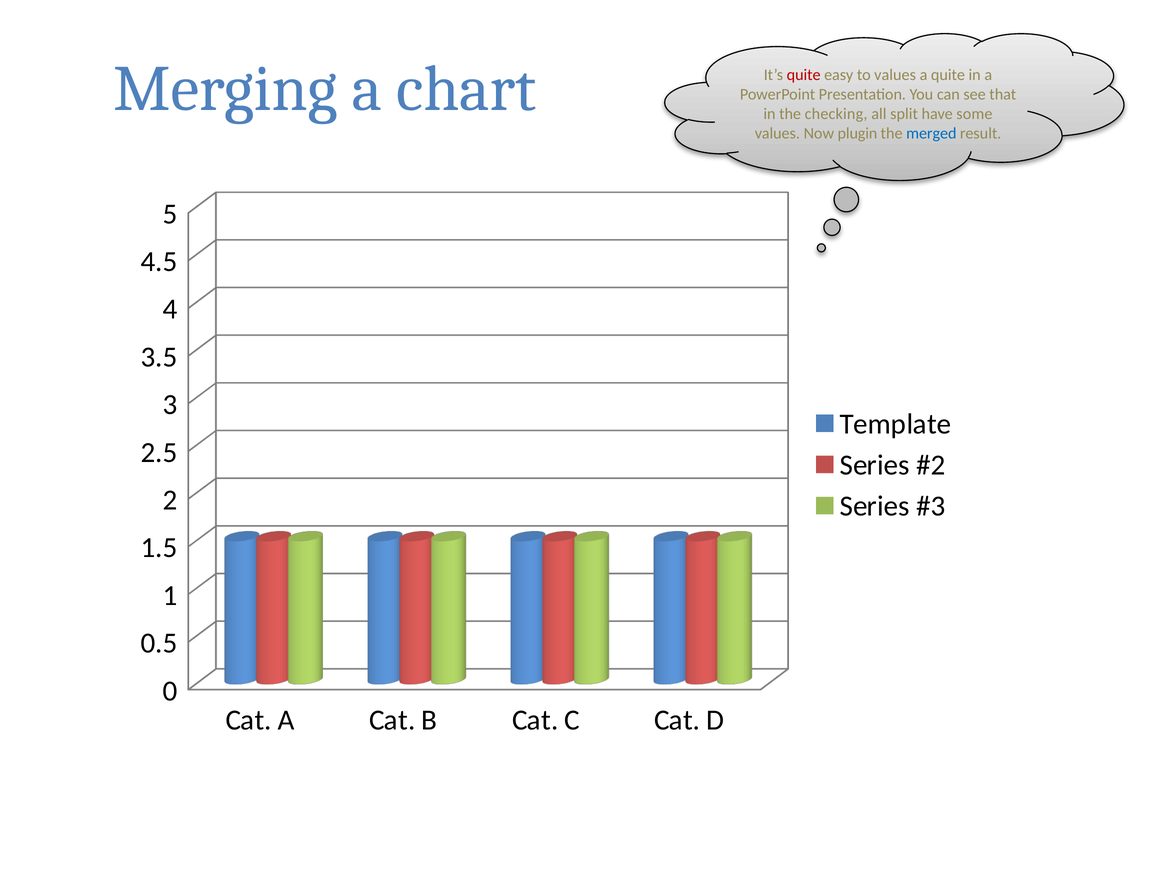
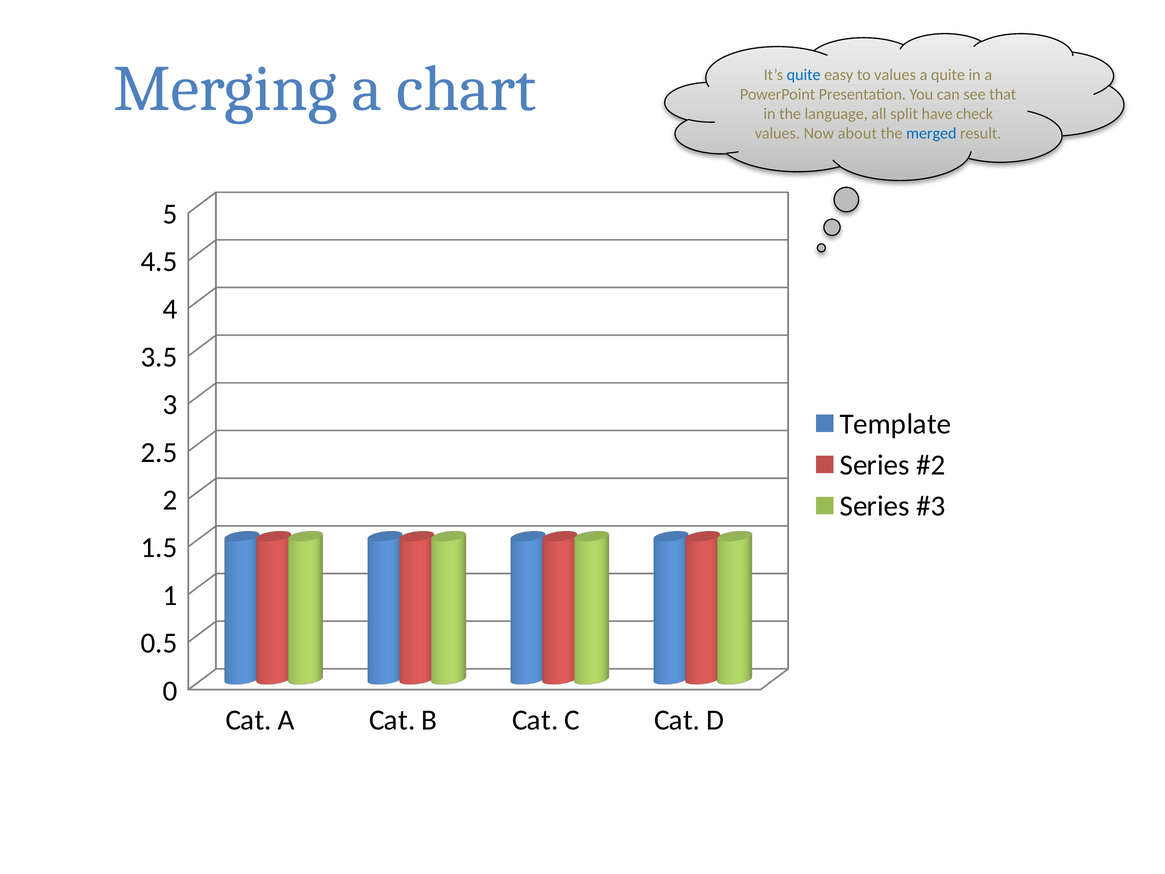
quite colour: red -> blue (804, 75)
checking: checking -> language (836, 114)
some: some -> check (975, 114)
plugin: plugin -> about (857, 133)
